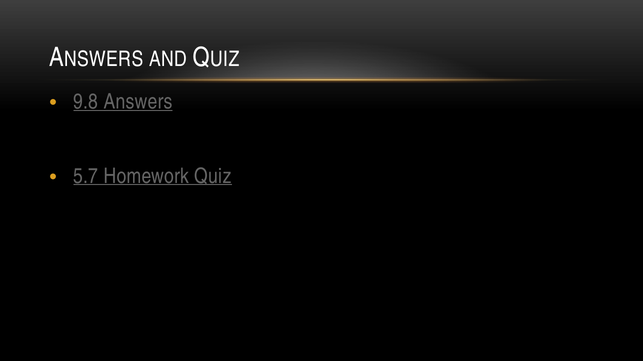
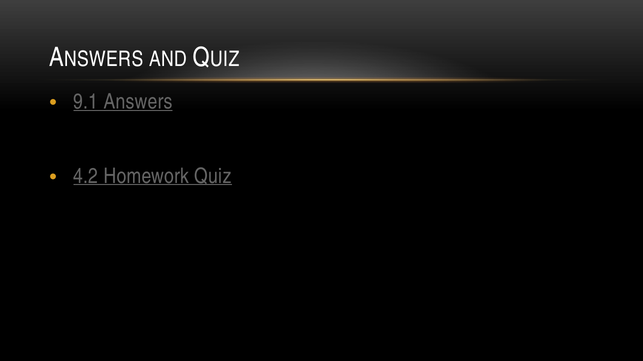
9.8: 9.8 -> 9.1 (86, 102)
5.7: 5.7 -> 4.2 (86, 176)
